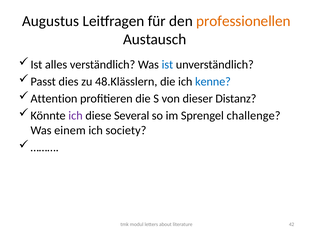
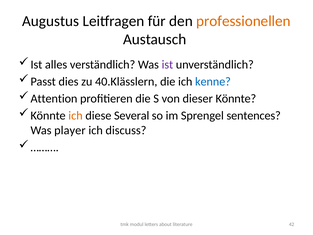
ist colour: blue -> purple (167, 64)
48.Klässlern: 48.Klässlern -> 40.Klässlern (126, 81)
dieser Distanz: Distanz -> Könnte (236, 99)
ich colour: purple -> orange (76, 116)
challenge: challenge -> sentences (254, 116)
einem: einem -> player (70, 130)
society: society -> discuss (126, 130)
